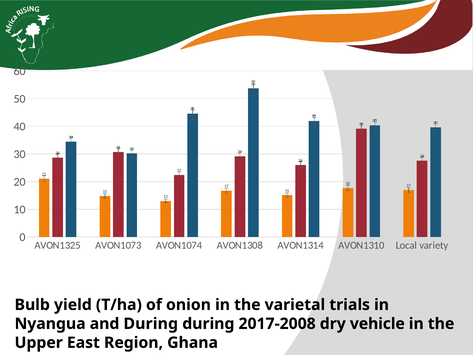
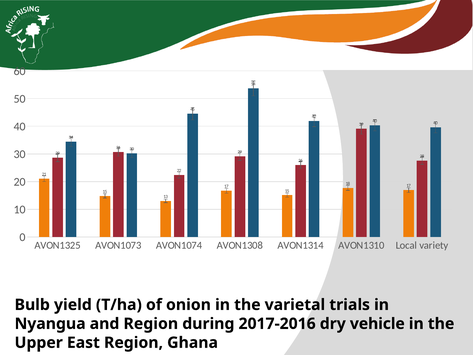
and During: During -> Region (151, 323)
2017-2008: 2017-2008 -> 2017-2016 (277, 323)
